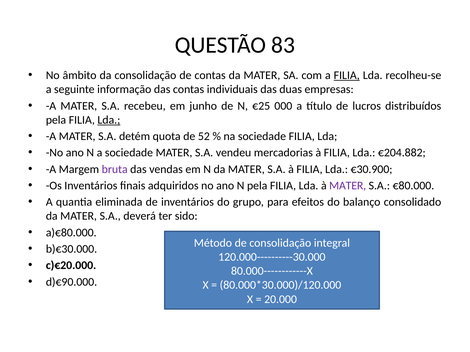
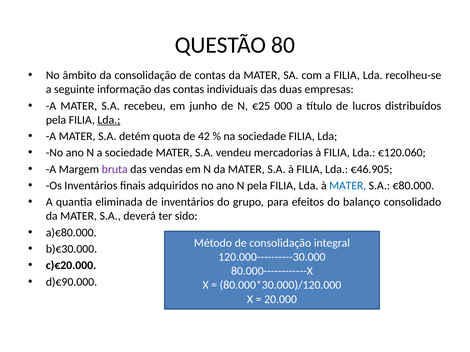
83: 83 -> 80 (283, 45)
FILIA underline: present -> none (347, 75)
52: 52 -> 42 (204, 137)
€204.882: €204.882 -> €120.060 (402, 153)
€30.900: €30.900 -> €46.905 (372, 169)
MATER colour: purple -> blue (348, 186)
